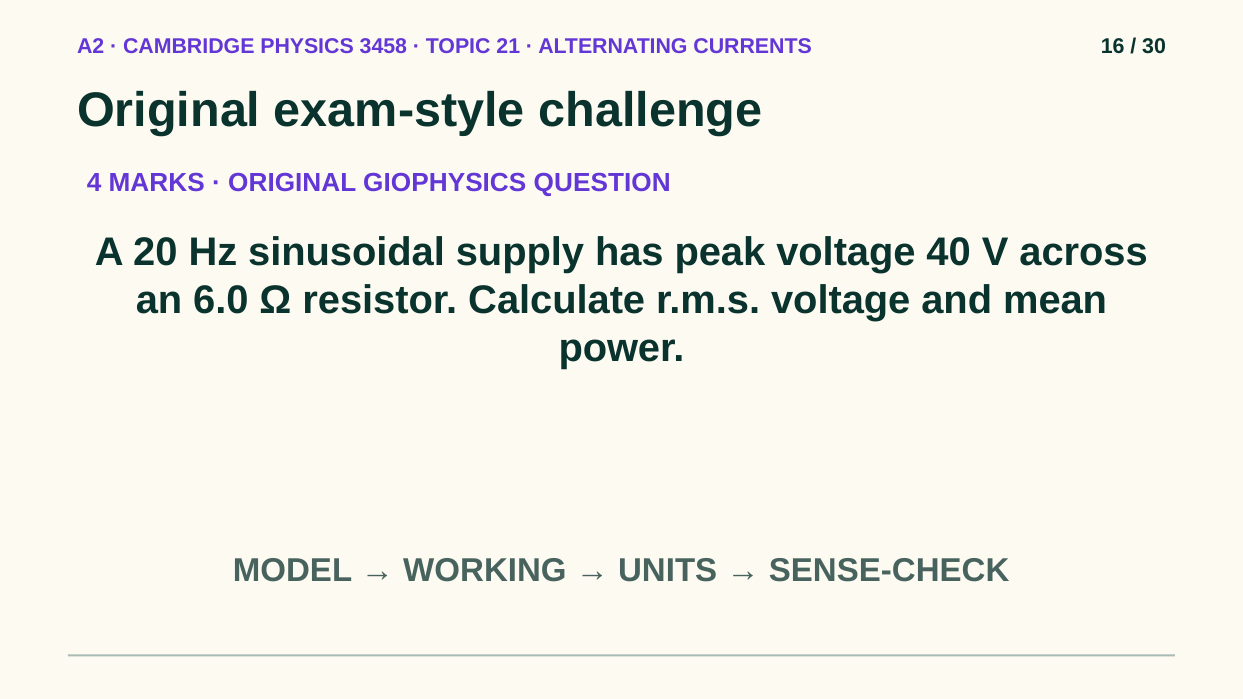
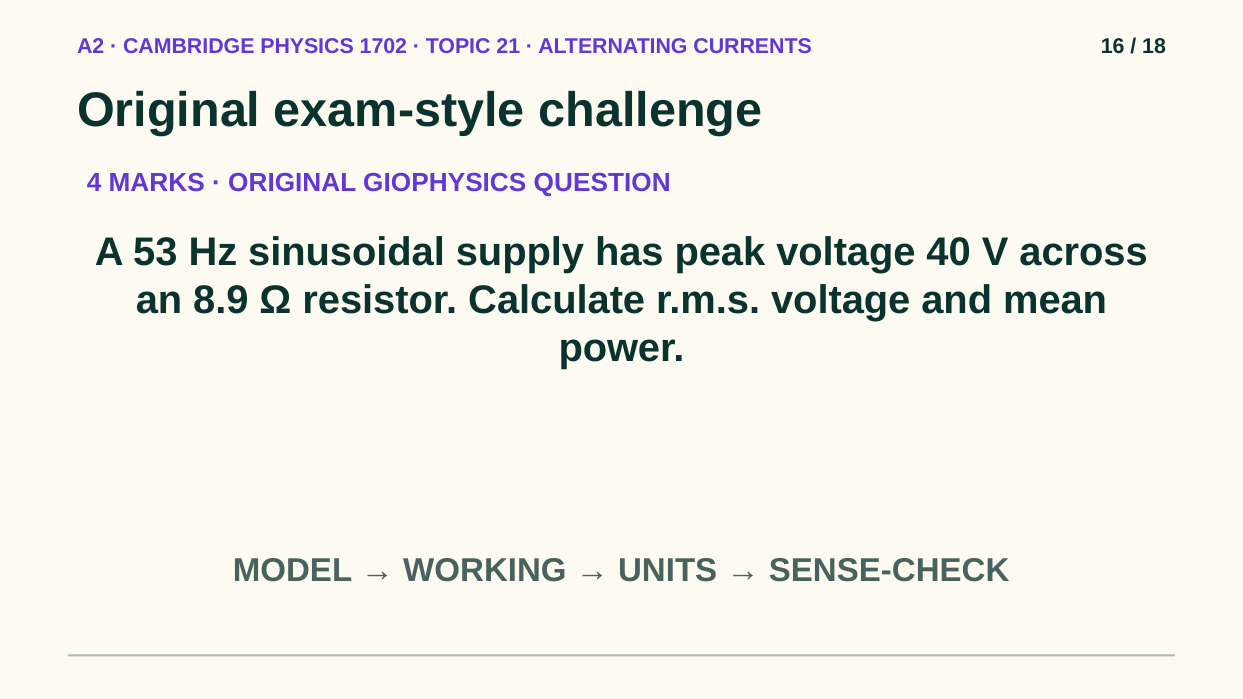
3458: 3458 -> 1702 (383, 46)
30: 30 -> 18 (1154, 46)
20: 20 -> 53 (155, 253)
6.0: 6.0 -> 8.9 (221, 300)
